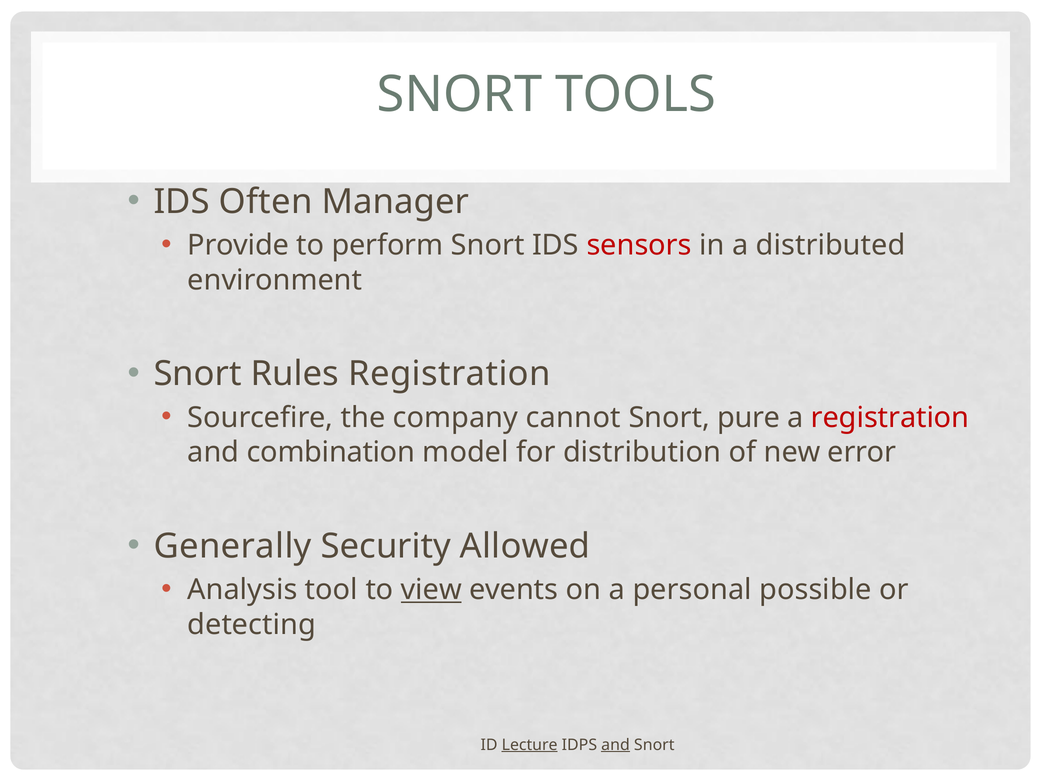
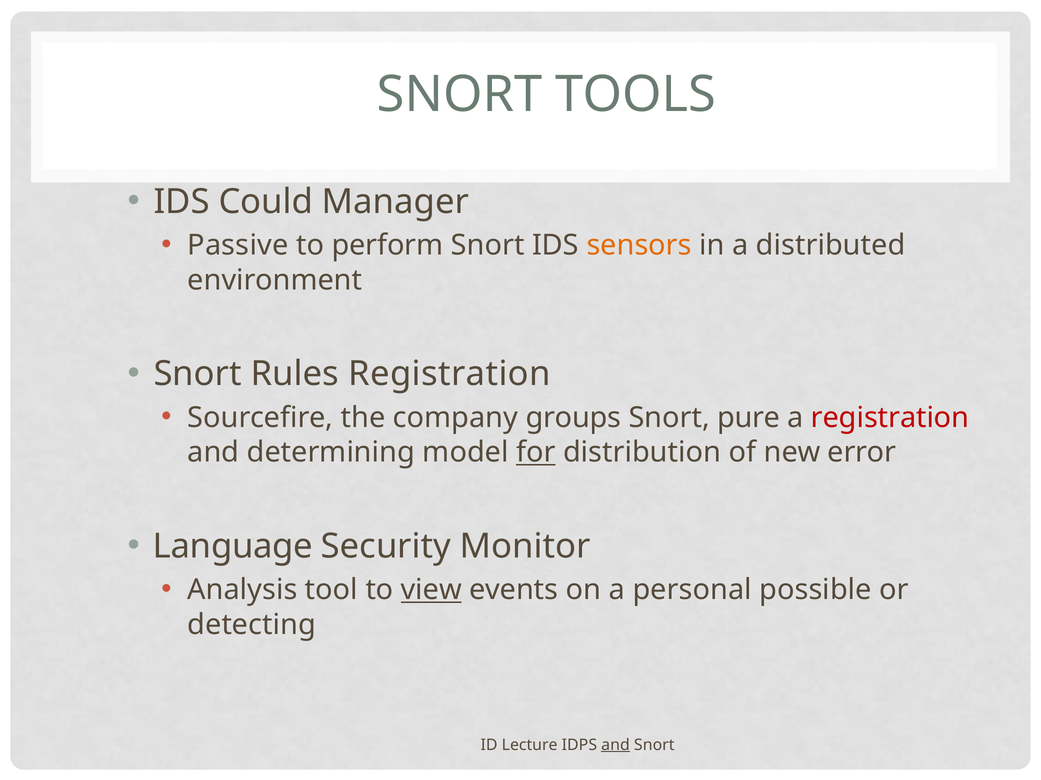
Often: Often -> Could (266, 202)
Provide: Provide -> Passive (238, 246)
sensors colour: red -> orange (639, 246)
cannot: cannot -> groups (573, 418)
combination: combination -> determining (331, 453)
for underline: none -> present (536, 453)
Generally: Generally -> Language (233, 547)
Allowed: Allowed -> Monitor (525, 547)
Lecture underline: present -> none (530, 746)
